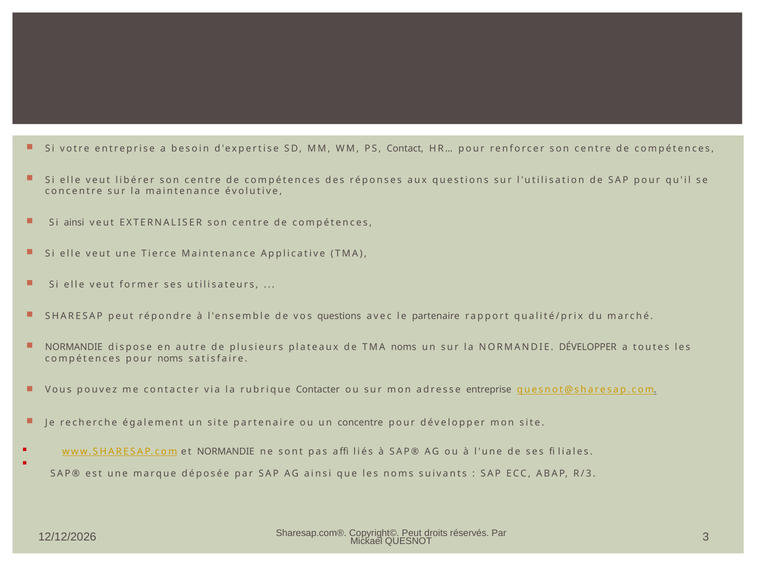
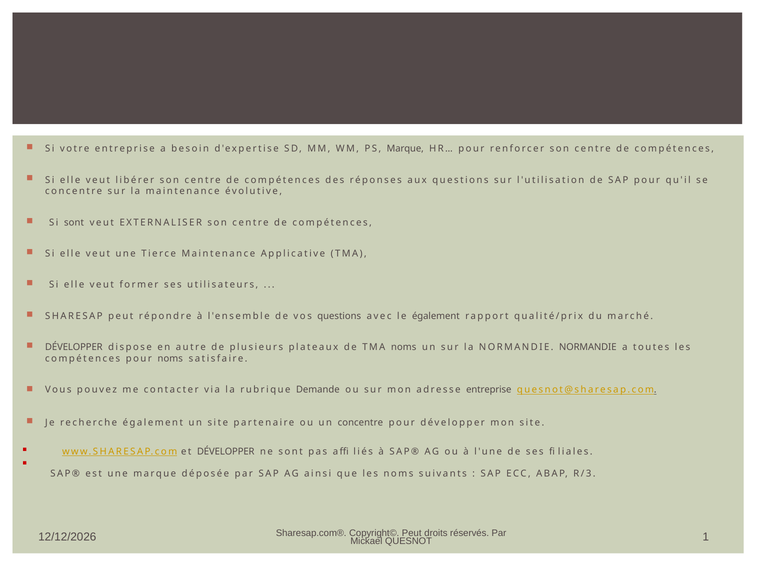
PS Contact: Contact -> Marque (405, 149)
Si ainsi: ainsi -> sont (74, 222)
le partenaire: partenaire -> également (436, 316)
NORMANDIE: NORMANDIE -> DÉVELOPPER (74, 347)
NORMANDIE DÉVELOPPER: DÉVELOPPER -> NORMANDIE (588, 347)
rubrique Contacter: Contacter -> Demande (318, 390)
et NORMANDIE: NORMANDIE -> DÉVELOPPER (226, 451)
3: 3 -> 1 (706, 537)
